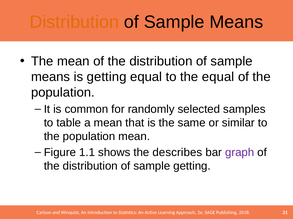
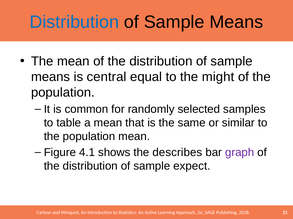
Distribution colour: orange -> blue (74, 22)
is getting: getting -> central (107, 77)
the equal: equal -> might (218, 77)
1.1: 1.1 -> 4.1 (87, 153)
sample getting: getting -> expect (192, 167)
